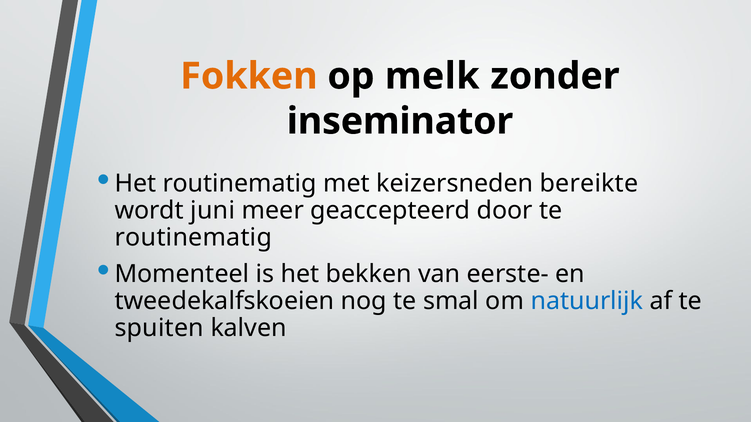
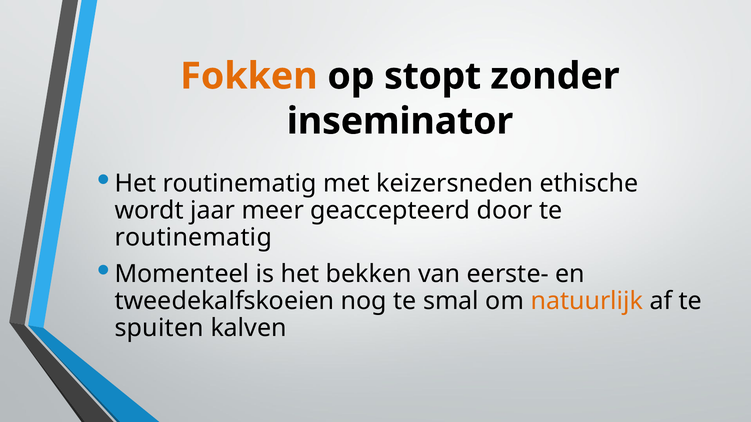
melk: melk -> stopt (433, 76)
bereikte: bereikte -> ethische (589, 184)
juni: juni -> jaar (213, 211)
natuurlijk colour: blue -> orange (587, 301)
